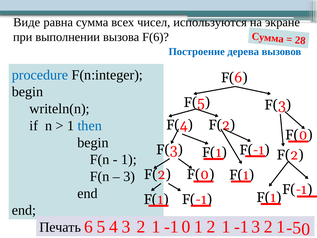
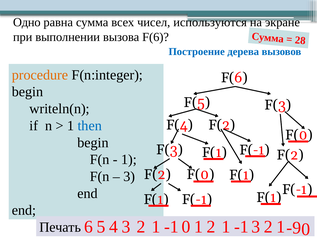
Виде: Виде -> Одно (27, 22)
procedure colour: blue -> orange (40, 75)
-5: -5 -> -9 (294, 228)
